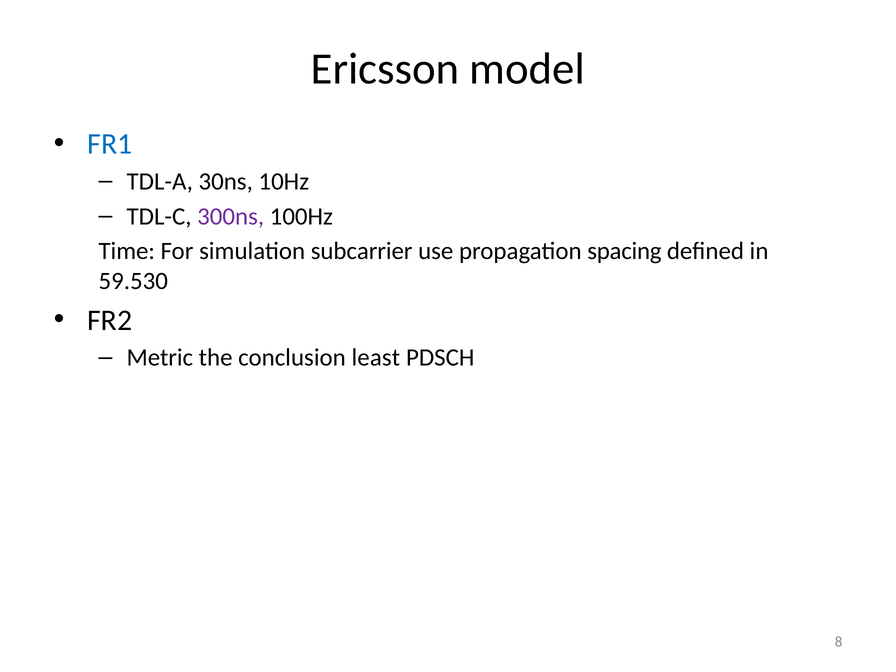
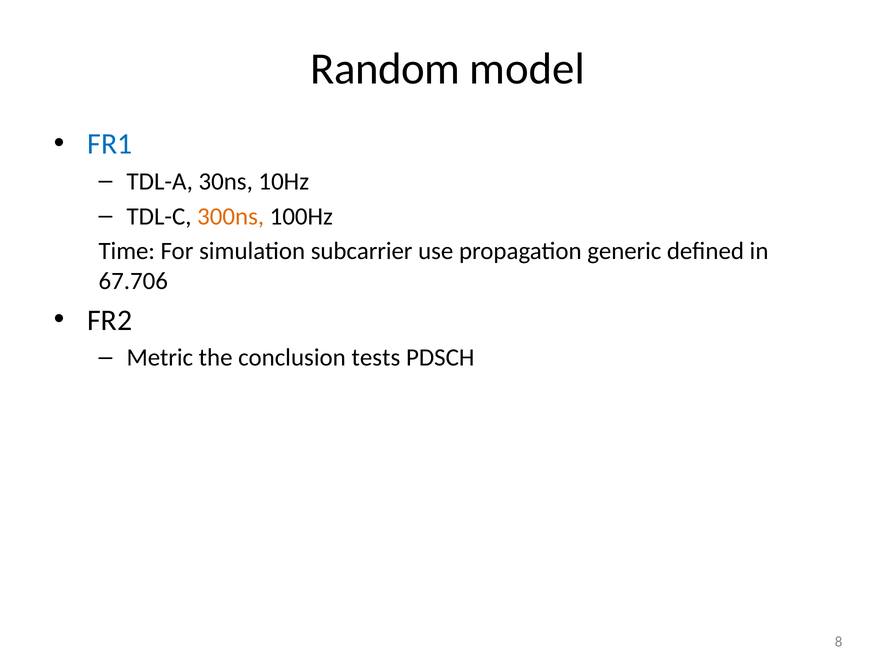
Ericsson: Ericsson -> Random (385, 69)
300ns colour: purple -> orange (231, 216)
spacing: spacing -> generic (624, 251)
59.530: 59.530 -> 67.706 (133, 281)
least: least -> tests (376, 358)
